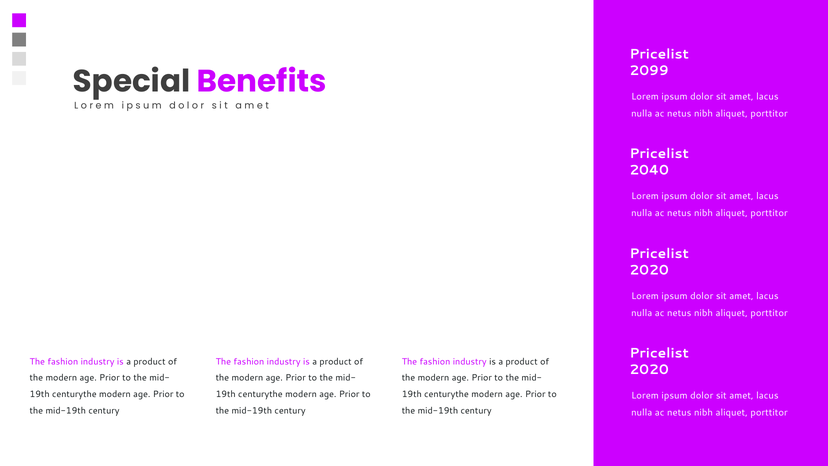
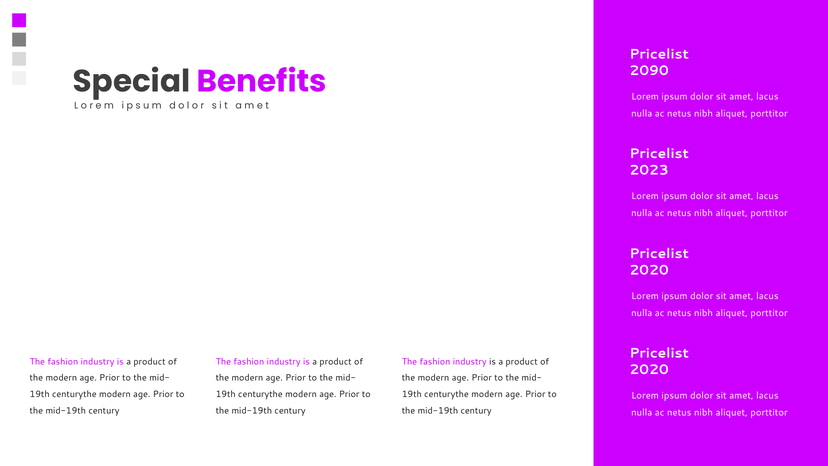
2099: 2099 -> 2090 (649, 71)
2040: 2040 -> 2023 (649, 170)
